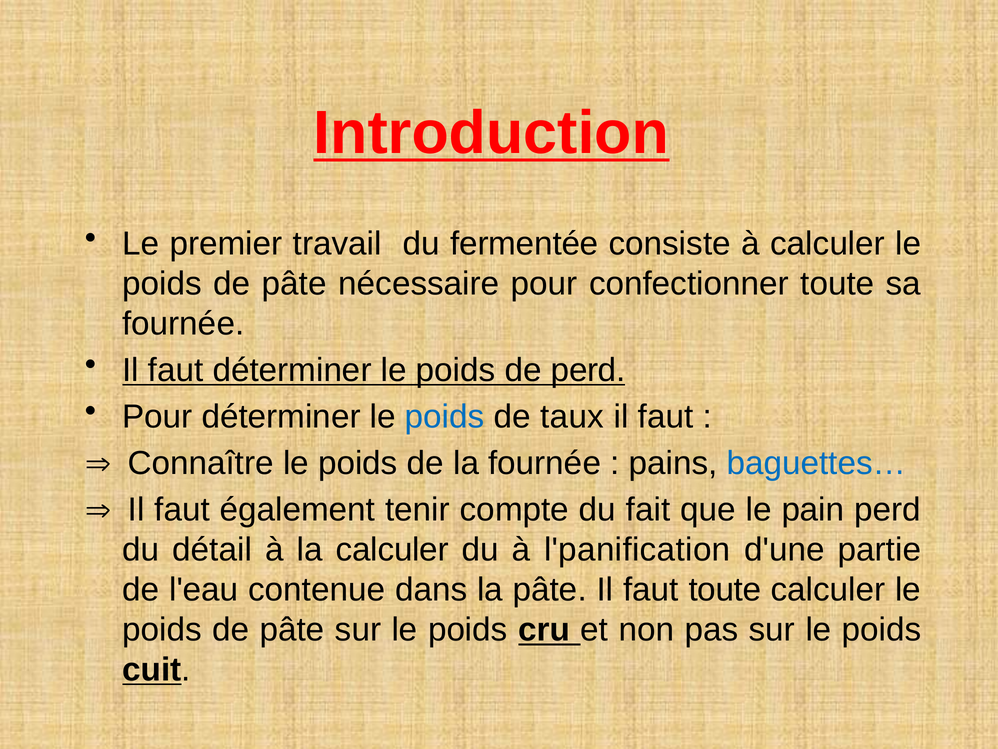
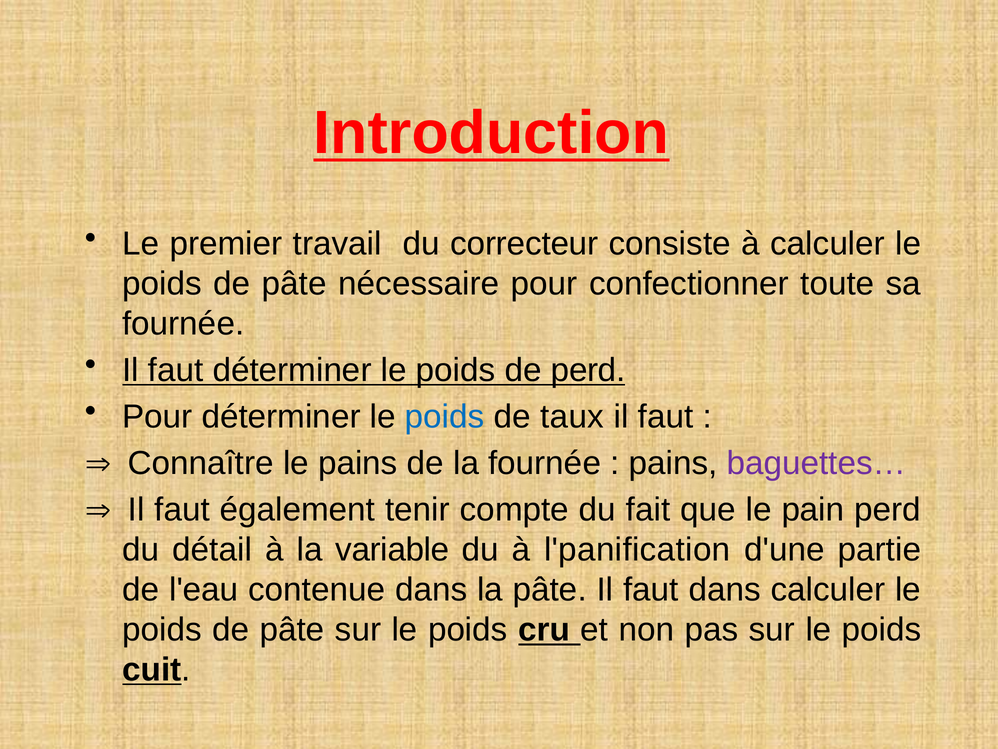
fermentée: fermentée -> correcteur (524, 244)
Connaître le poids: poids -> pains (358, 463)
baguettes… colour: blue -> purple (816, 463)
la calculer: calculer -> variable (392, 550)
faut toute: toute -> dans (725, 589)
